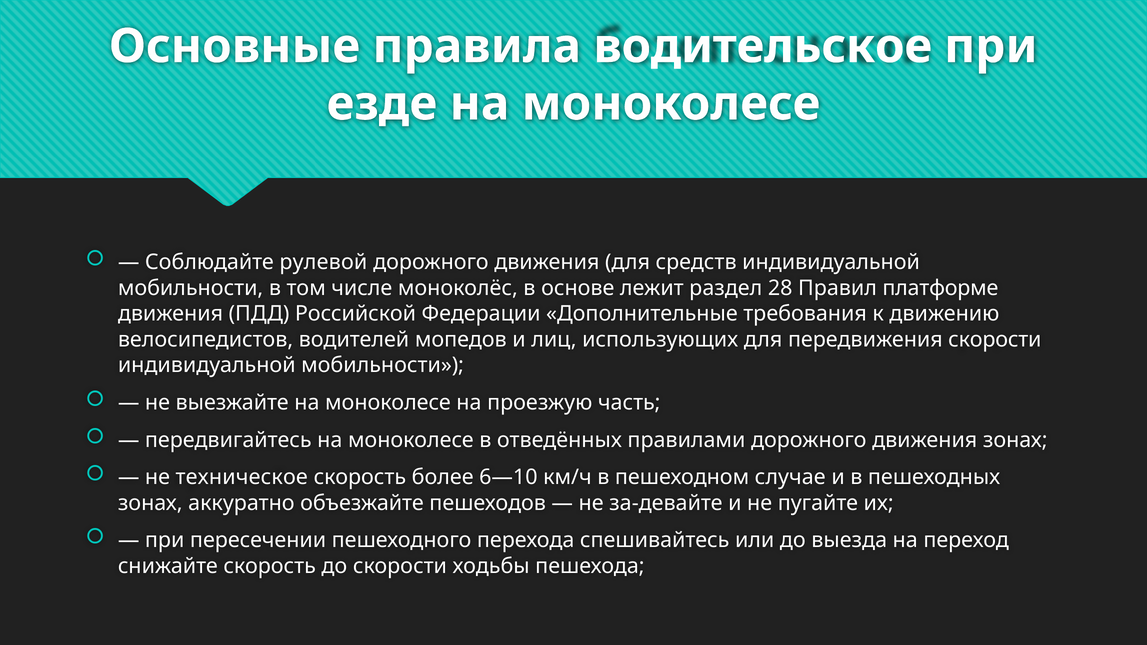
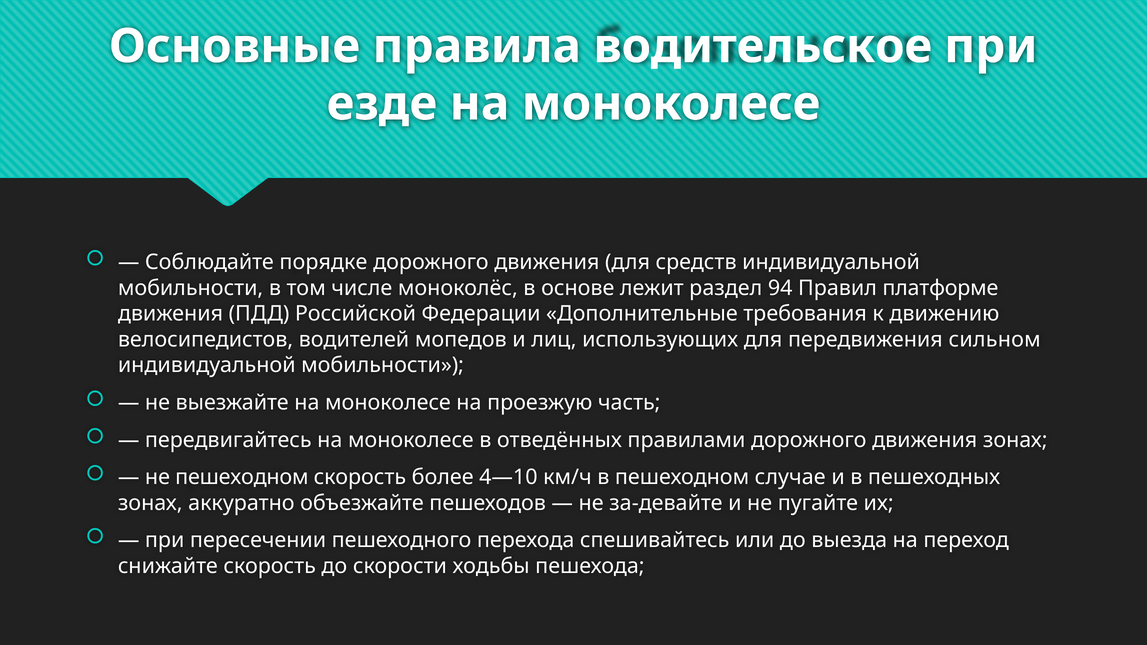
рулевой: рулевой -> порядке (323, 262)
28: 28 -> 94 (780, 288)
передвижения скорости: скорости -> сильном (995, 340)
не техническое: техническое -> пешеходном (242, 477)
6—10: 6—10 -> 4—10 (508, 477)
